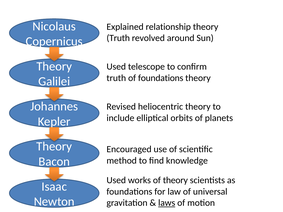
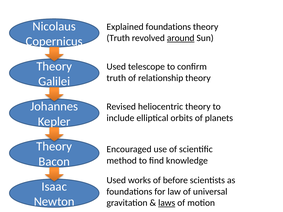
Explained relationship: relationship -> foundations (168, 27)
around underline: none -> present (181, 38)
of foundations: foundations -> relationship (161, 78)
of theory: theory -> before (175, 180)
